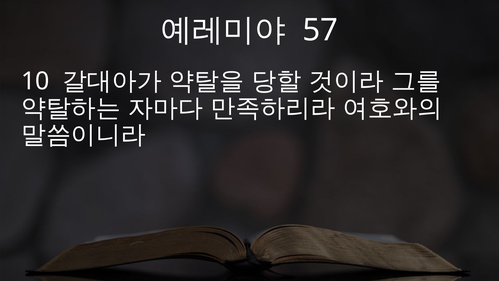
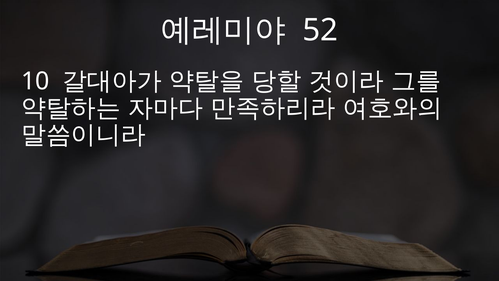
57: 57 -> 52 (320, 30)
